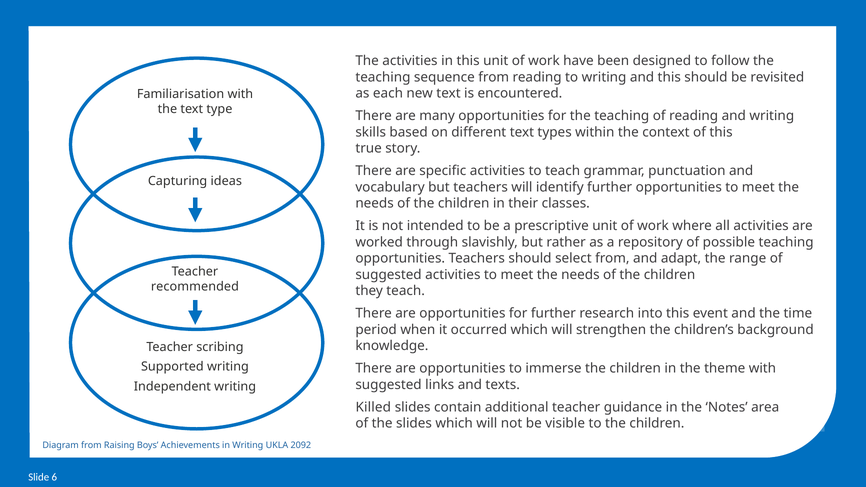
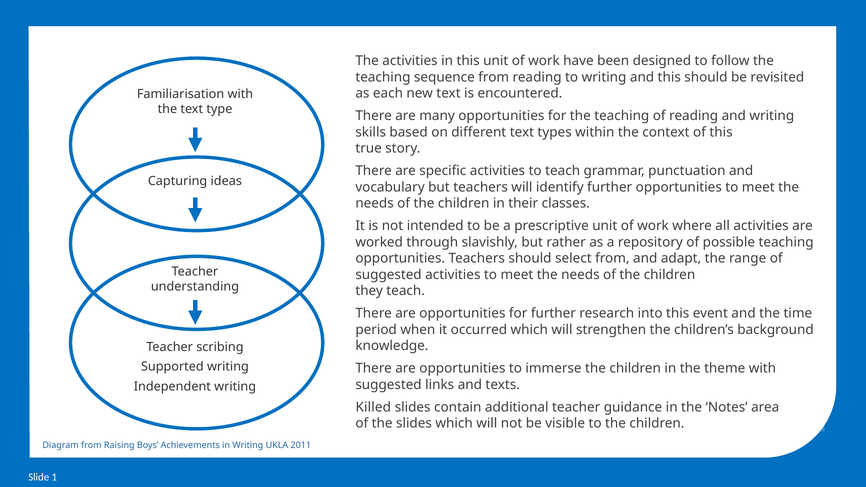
recommended: recommended -> understanding (195, 287)
2092: 2092 -> 2011 (301, 445)
6: 6 -> 1 (54, 477)
